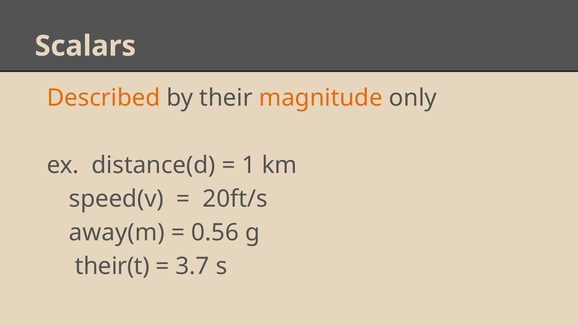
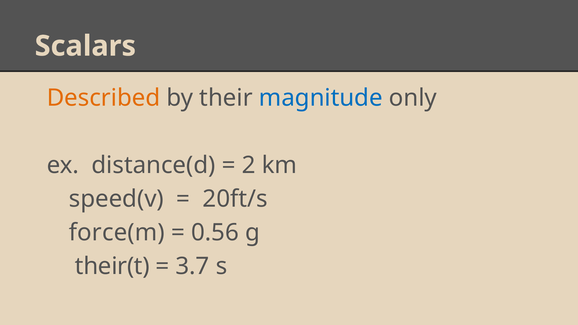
magnitude colour: orange -> blue (321, 98)
1: 1 -> 2 (249, 165)
away(m: away(m -> force(m (117, 233)
